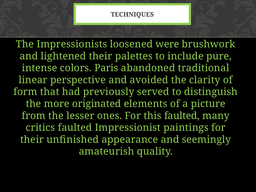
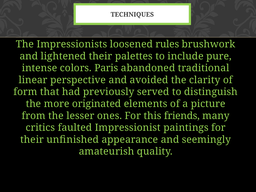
were: were -> rules (167, 44)
this faulted: faulted -> friends (182, 116)
